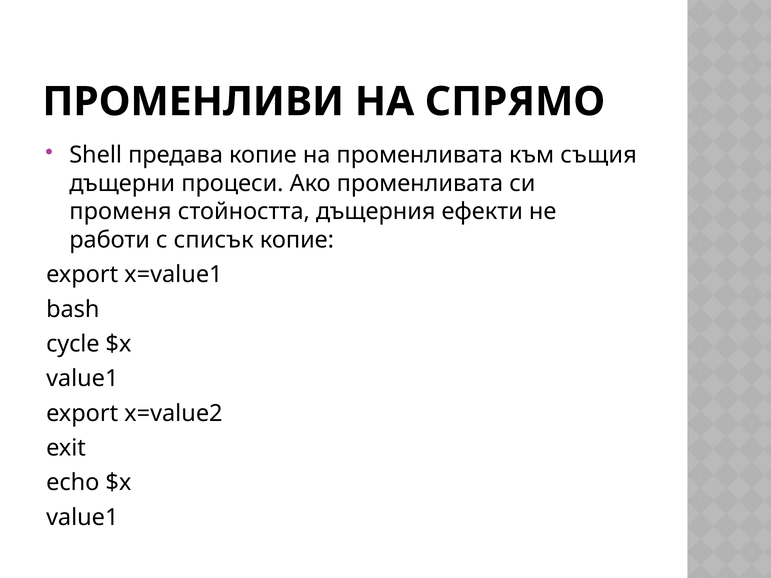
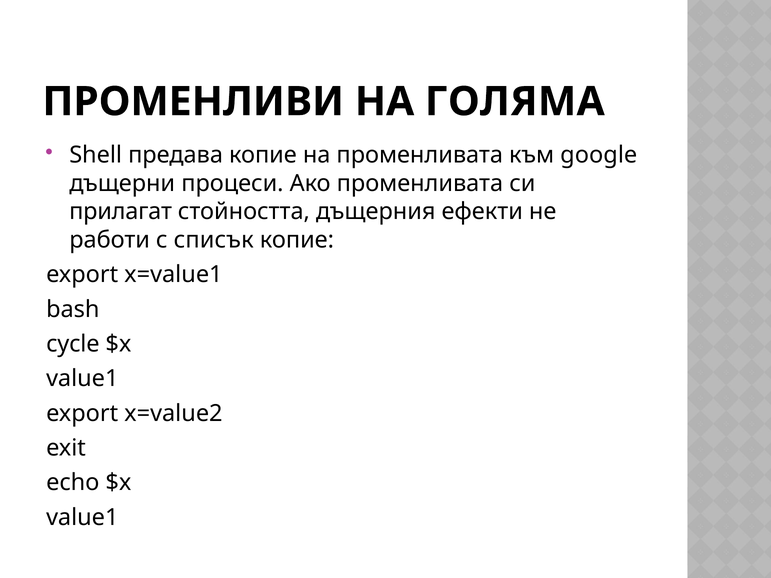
СПРЯМО: СПРЯМО -> ГОЛЯМА (515, 102)
същия: същия -> google (599, 155)
променя: променя -> прилагат (121, 212)
